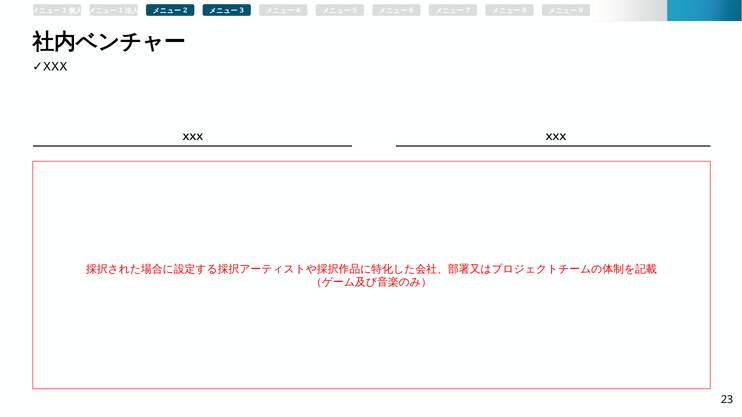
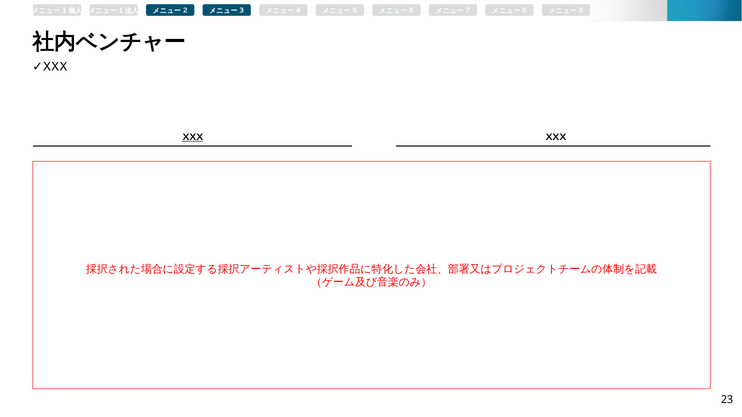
XXX underline: none -> present (193, 137)
